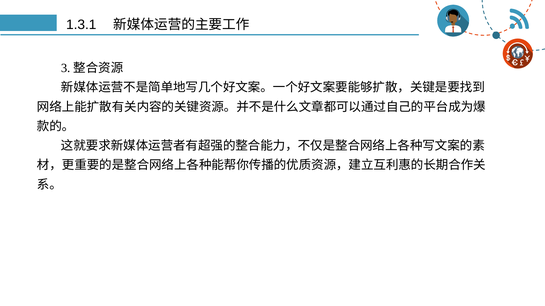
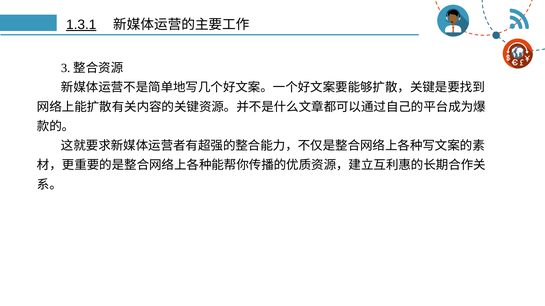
1.3.1 underline: none -> present (81, 25)
